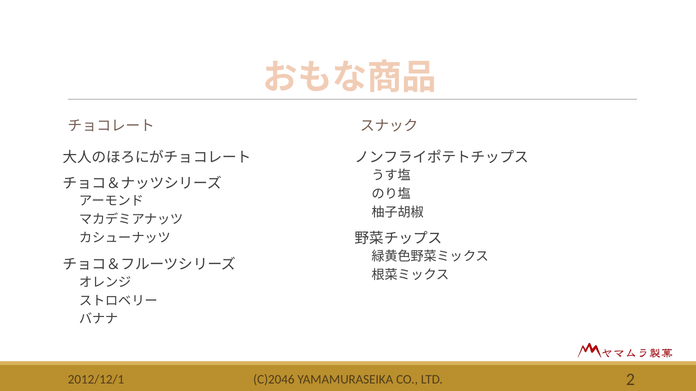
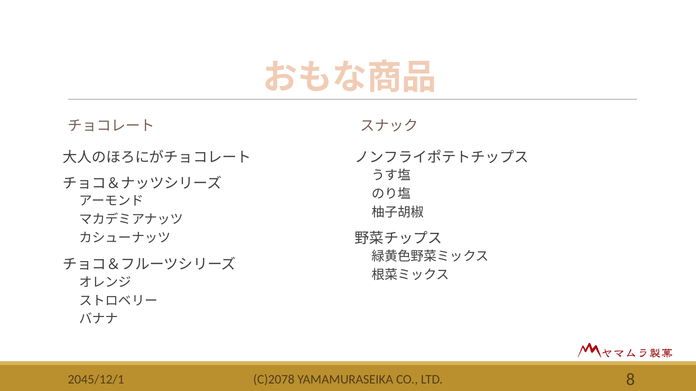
C)2046: C)2046 -> C)2078 (274, 380)
2: 2 -> 8 (630, 380)
2012/12/1: 2012/12/1 -> 2045/12/1 (96, 380)
